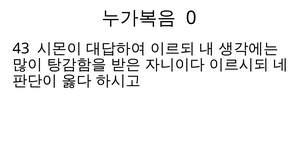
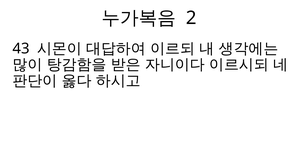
0: 0 -> 2 (191, 18)
